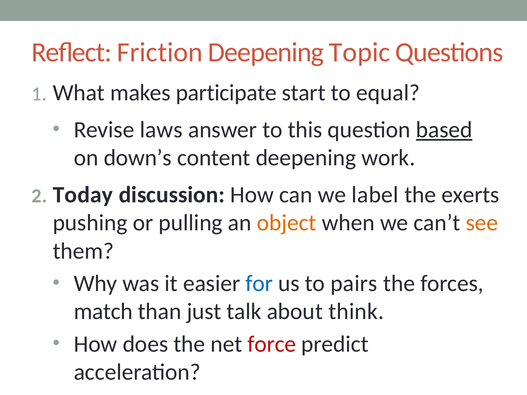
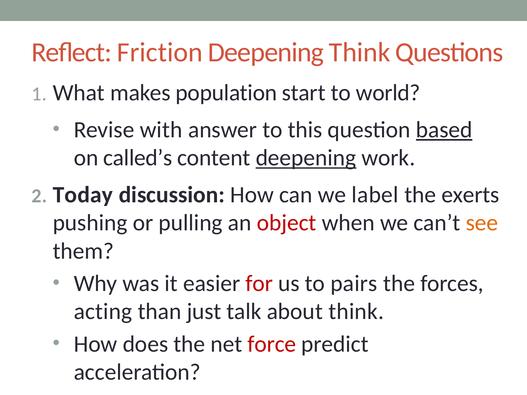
Deepening Topic: Topic -> Think (360, 52)
participate: participate -> population (226, 93)
equal: equal -> world (388, 93)
laws: laws -> with (161, 130)
down’s: down’s -> called’s (138, 158)
deepening underline: none -> present (306, 158)
object colour: orange -> red (287, 223)
for colour: blue -> red (259, 284)
match: match -> acting (103, 312)
